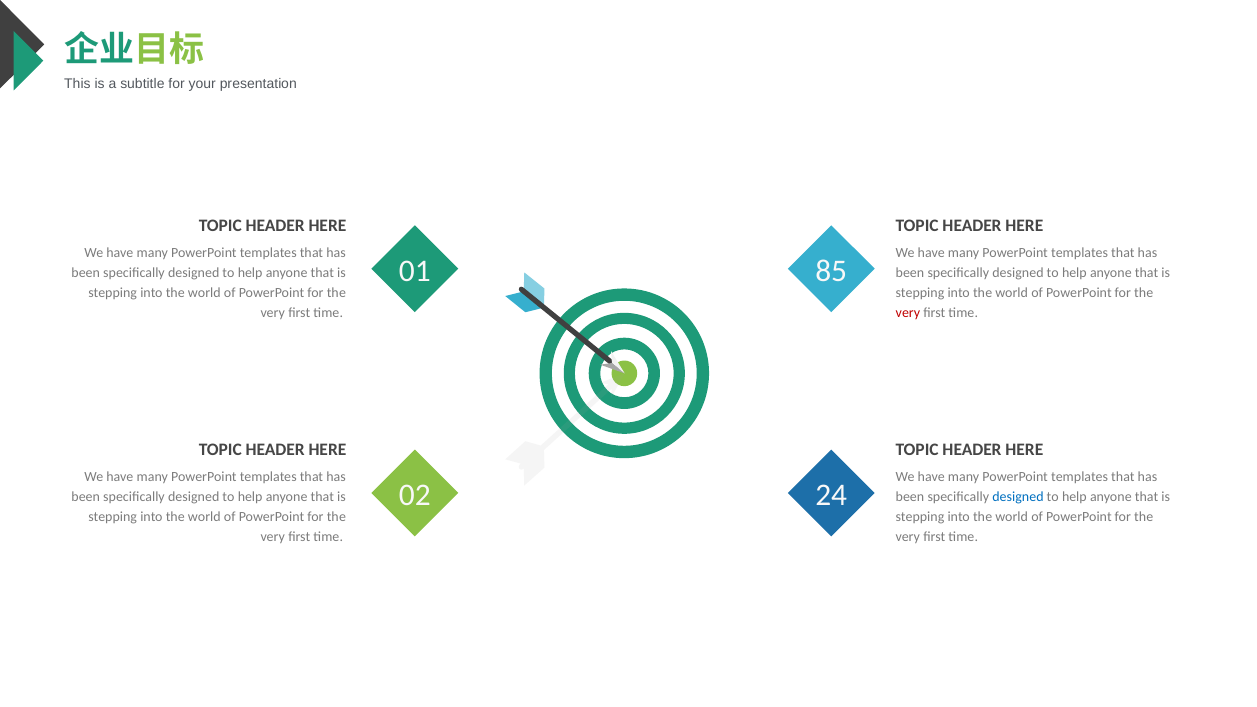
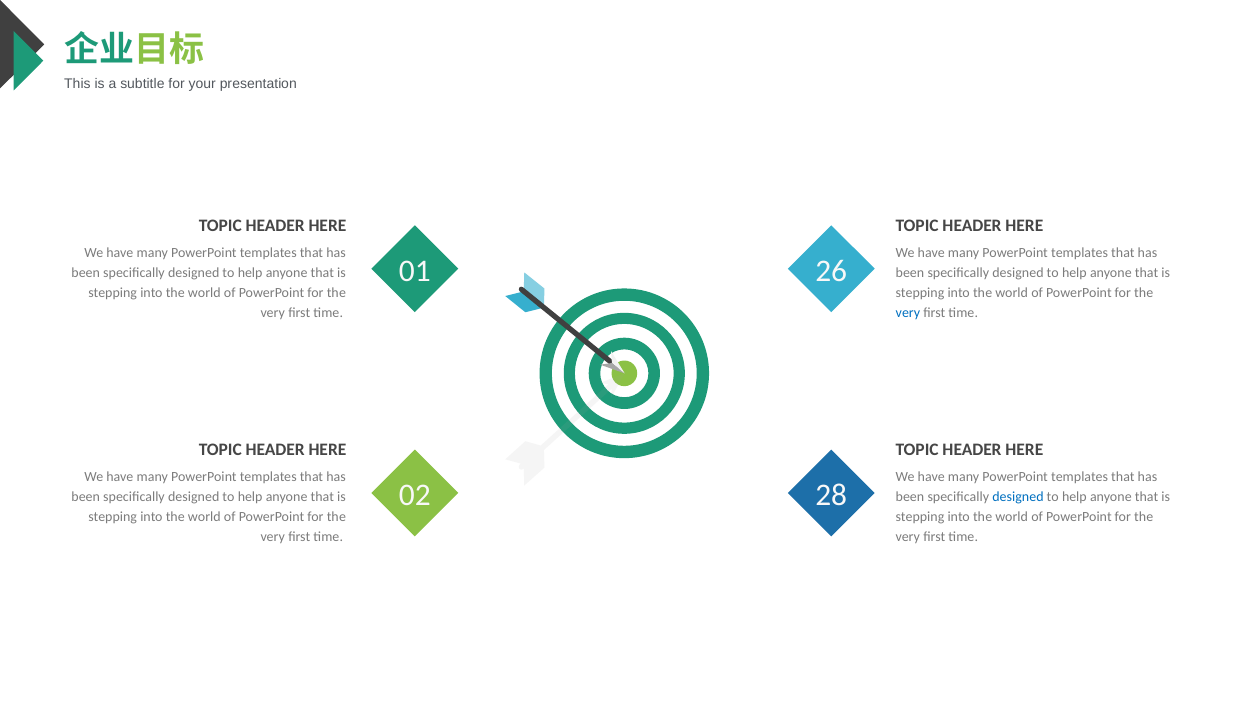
85: 85 -> 26 (831, 271)
very colour: red -> blue (908, 313)
24: 24 -> 28 (831, 495)
